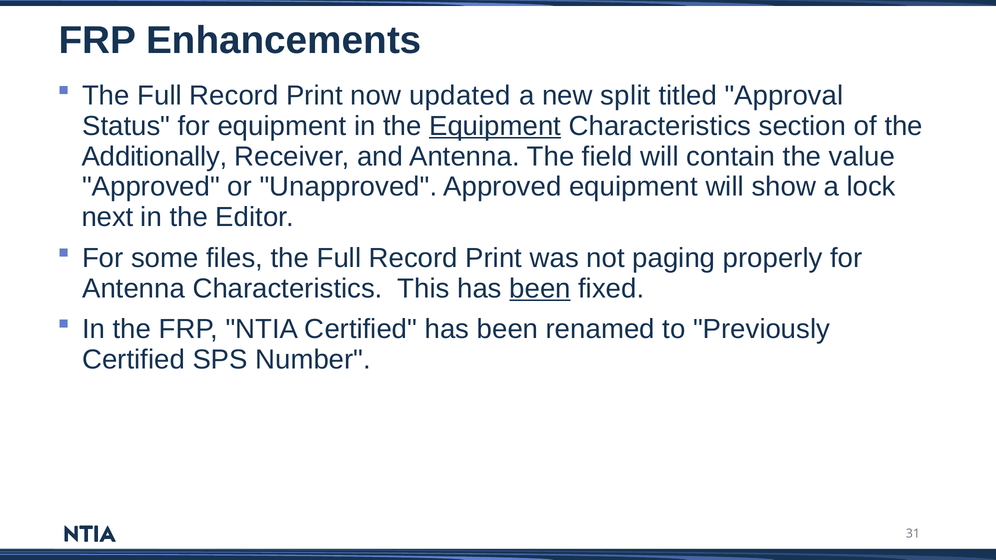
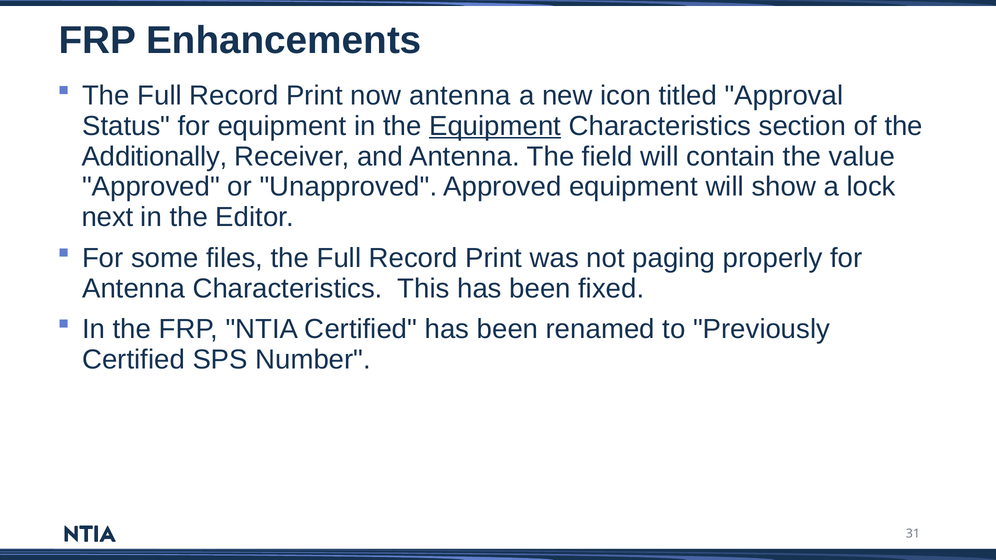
now updated: updated -> antenna (460, 96)
split: split -> icon (626, 96)
been underline: present -> none (540, 289)
